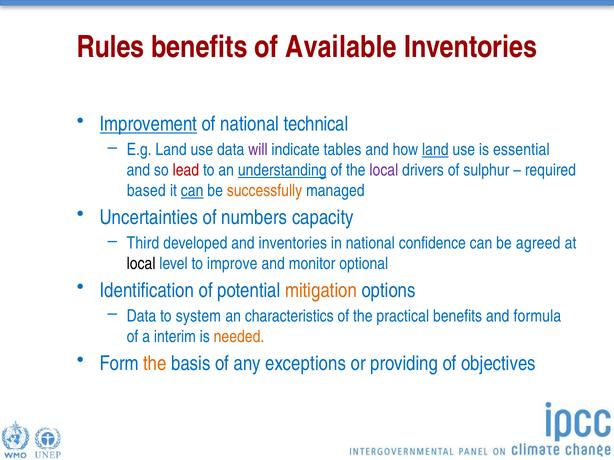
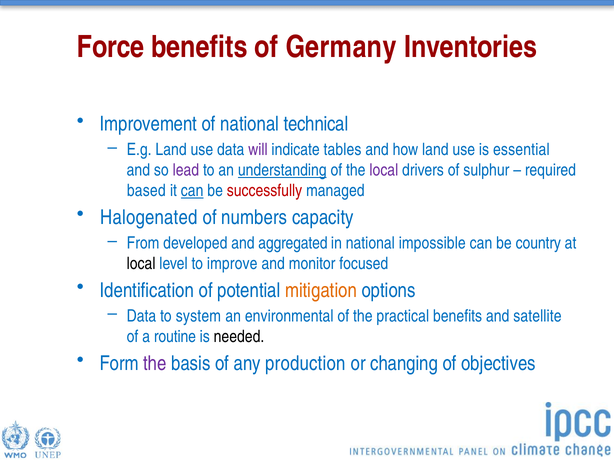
Rules: Rules -> Force (111, 47)
Available: Available -> Germany (341, 47)
Improvement underline: present -> none (148, 124)
land underline: present -> none (435, 150)
lead colour: red -> purple (186, 170)
successfully colour: orange -> red (265, 191)
Uncertainties: Uncertainties -> Halogenated (149, 218)
Third: Third -> From (143, 243)
and inventories: inventories -> aggregated (293, 243)
confidence: confidence -> impossible (432, 243)
agreed: agreed -> country (538, 243)
optional: optional -> focused (364, 264)
characteristics: characteristics -> environmental (289, 316)
formula: formula -> satellite (537, 316)
interim: interim -> routine (175, 337)
needed colour: orange -> black (239, 337)
the colour: orange -> purple (155, 364)
exceptions: exceptions -> production (306, 364)
providing: providing -> changing (404, 364)
